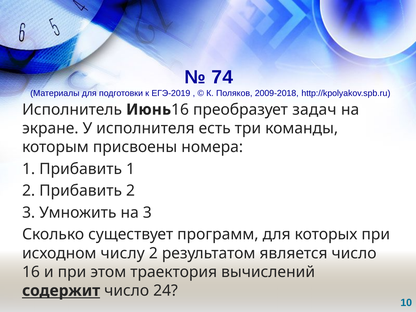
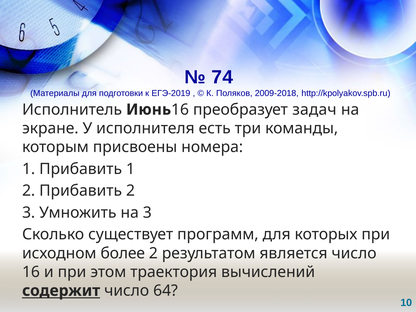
числу: числу -> более (123, 253)
24: 24 -> 64 (166, 291)
